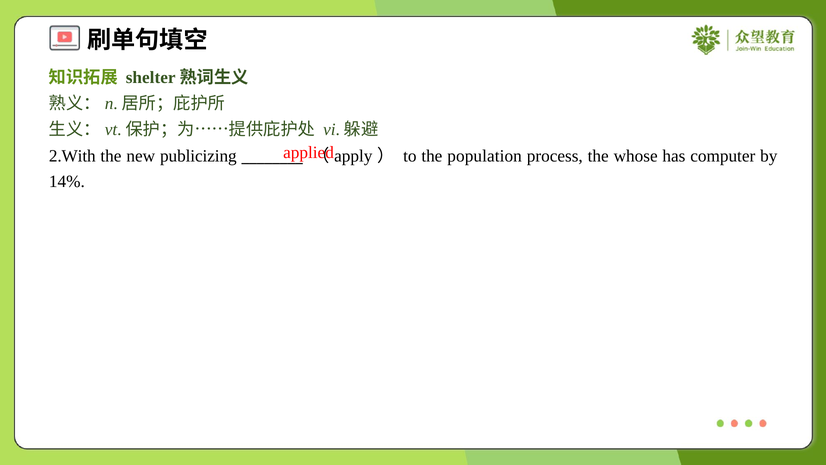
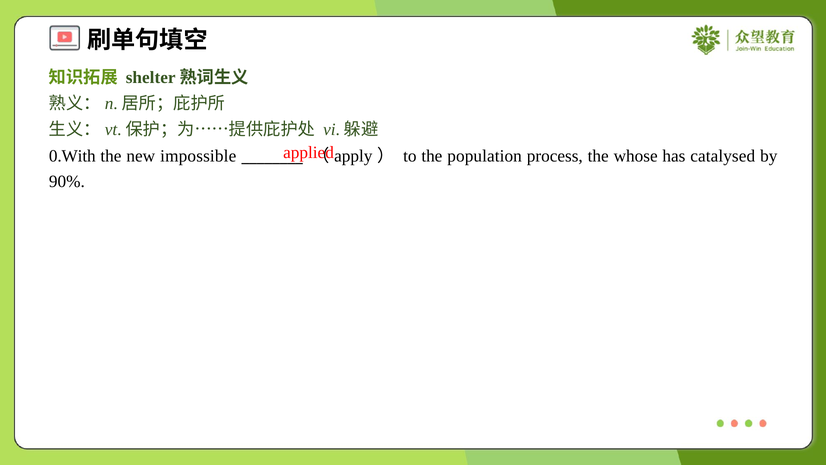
2.With: 2.With -> 0.With (72, 156)
publicizing: publicizing -> impossible (198, 156)
computer: computer -> catalysed (723, 156)
14%: 14% -> 90% (67, 182)
